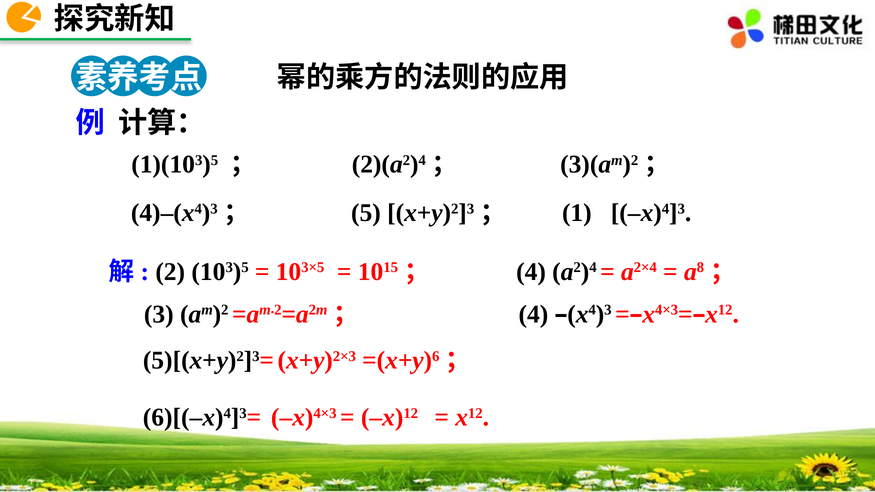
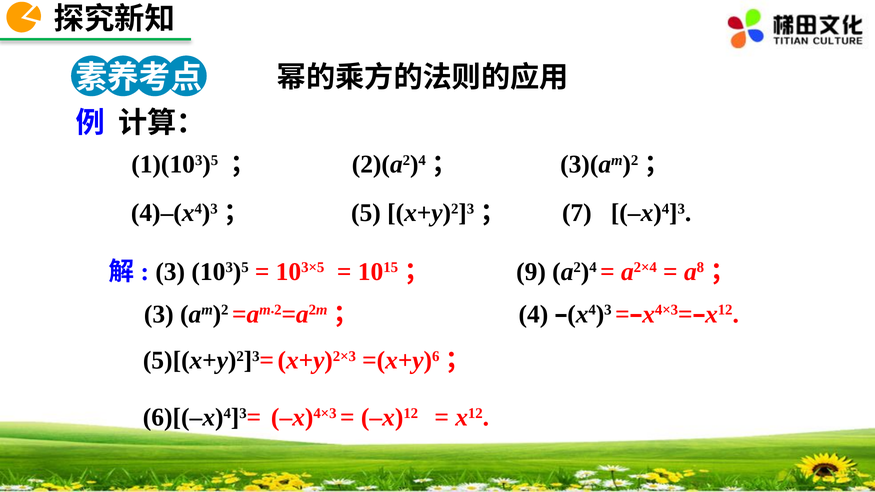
1: 1 -> 7 (577, 213)
2: 2 -> 3 (170, 272)
4: 4 -> 9 (531, 272)
